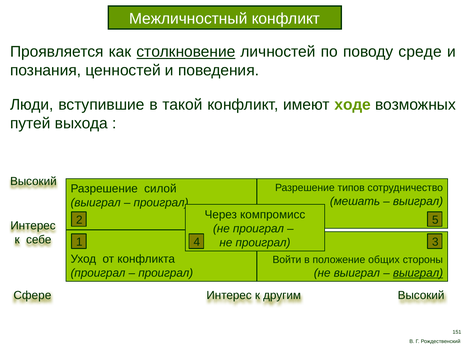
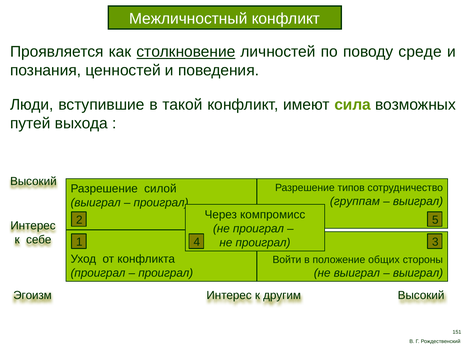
ходе: ходе -> сила (353, 105)
мешать: мешать -> группам (355, 201)
выиграл underline: present -> none (418, 273)
Сфере: Сфере -> Эгоизм (32, 295)
